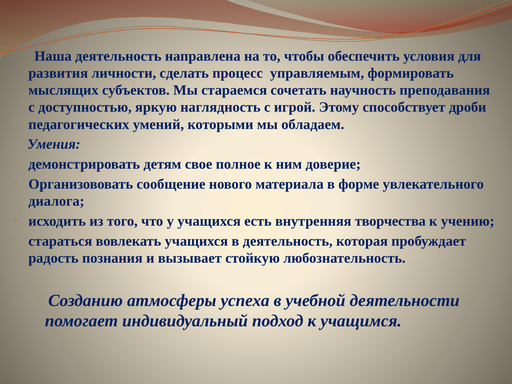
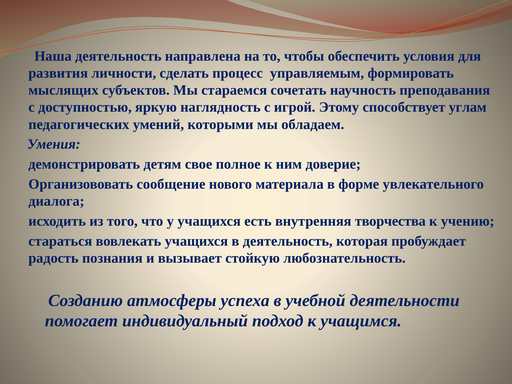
дроби: дроби -> углам (468, 107)
